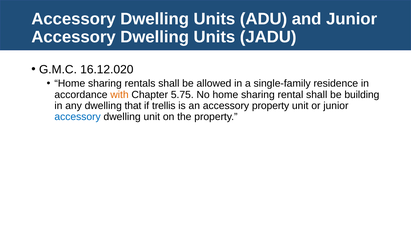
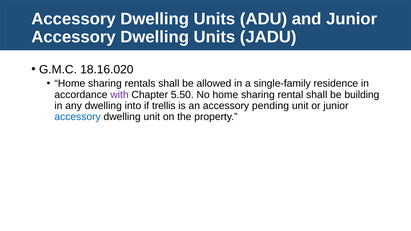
16.12.020: 16.12.020 -> 18.16.020 (107, 69)
with colour: orange -> purple (120, 95)
5.75: 5.75 -> 5.50 (182, 95)
that: that -> into (133, 106)
accessory property: property -> pending (270, 106)
